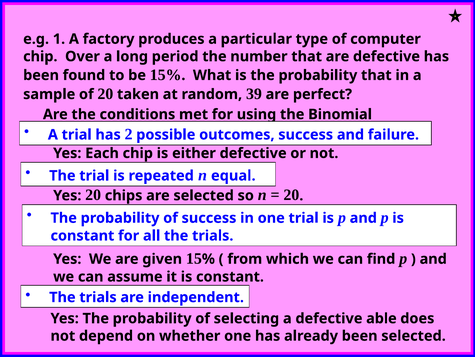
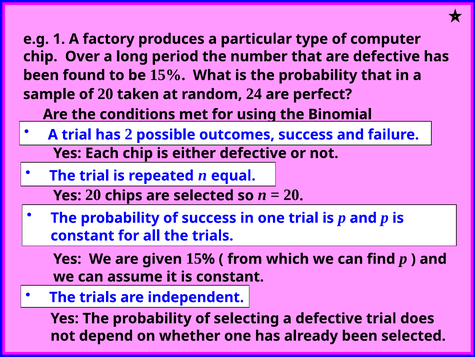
39: 39 -> 24 (254, 94)
defective able: able -> trial (381, 318)
